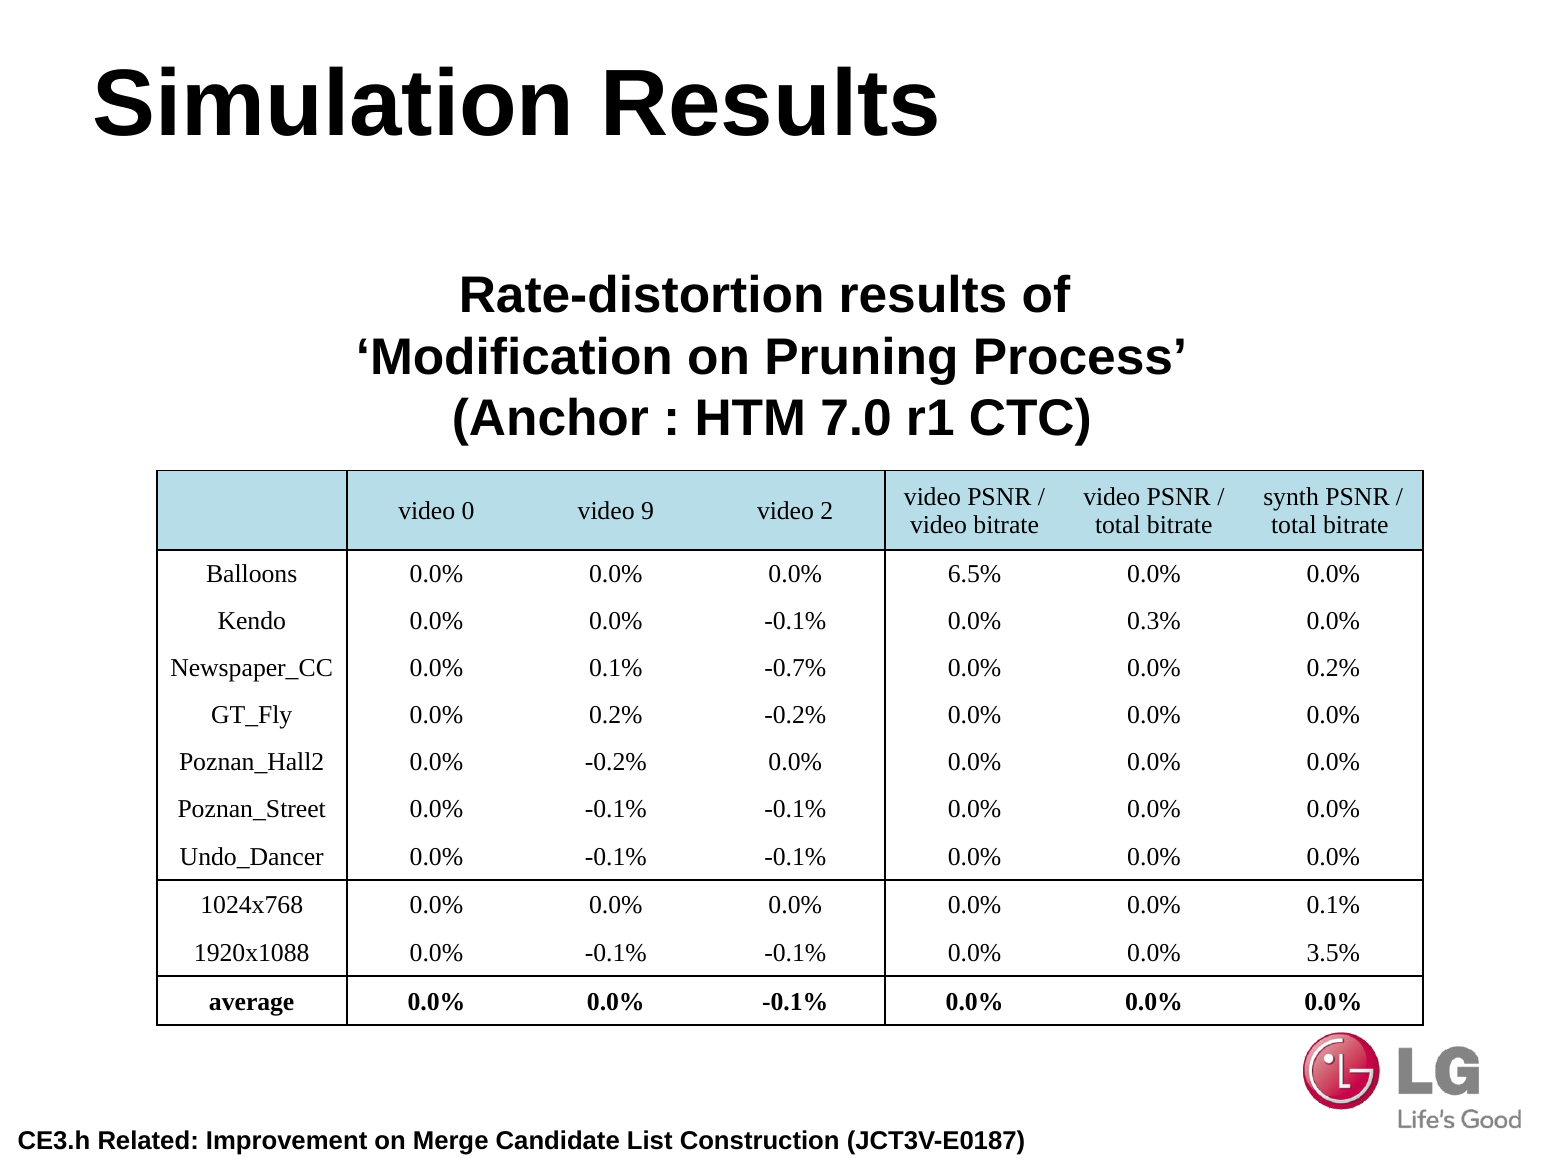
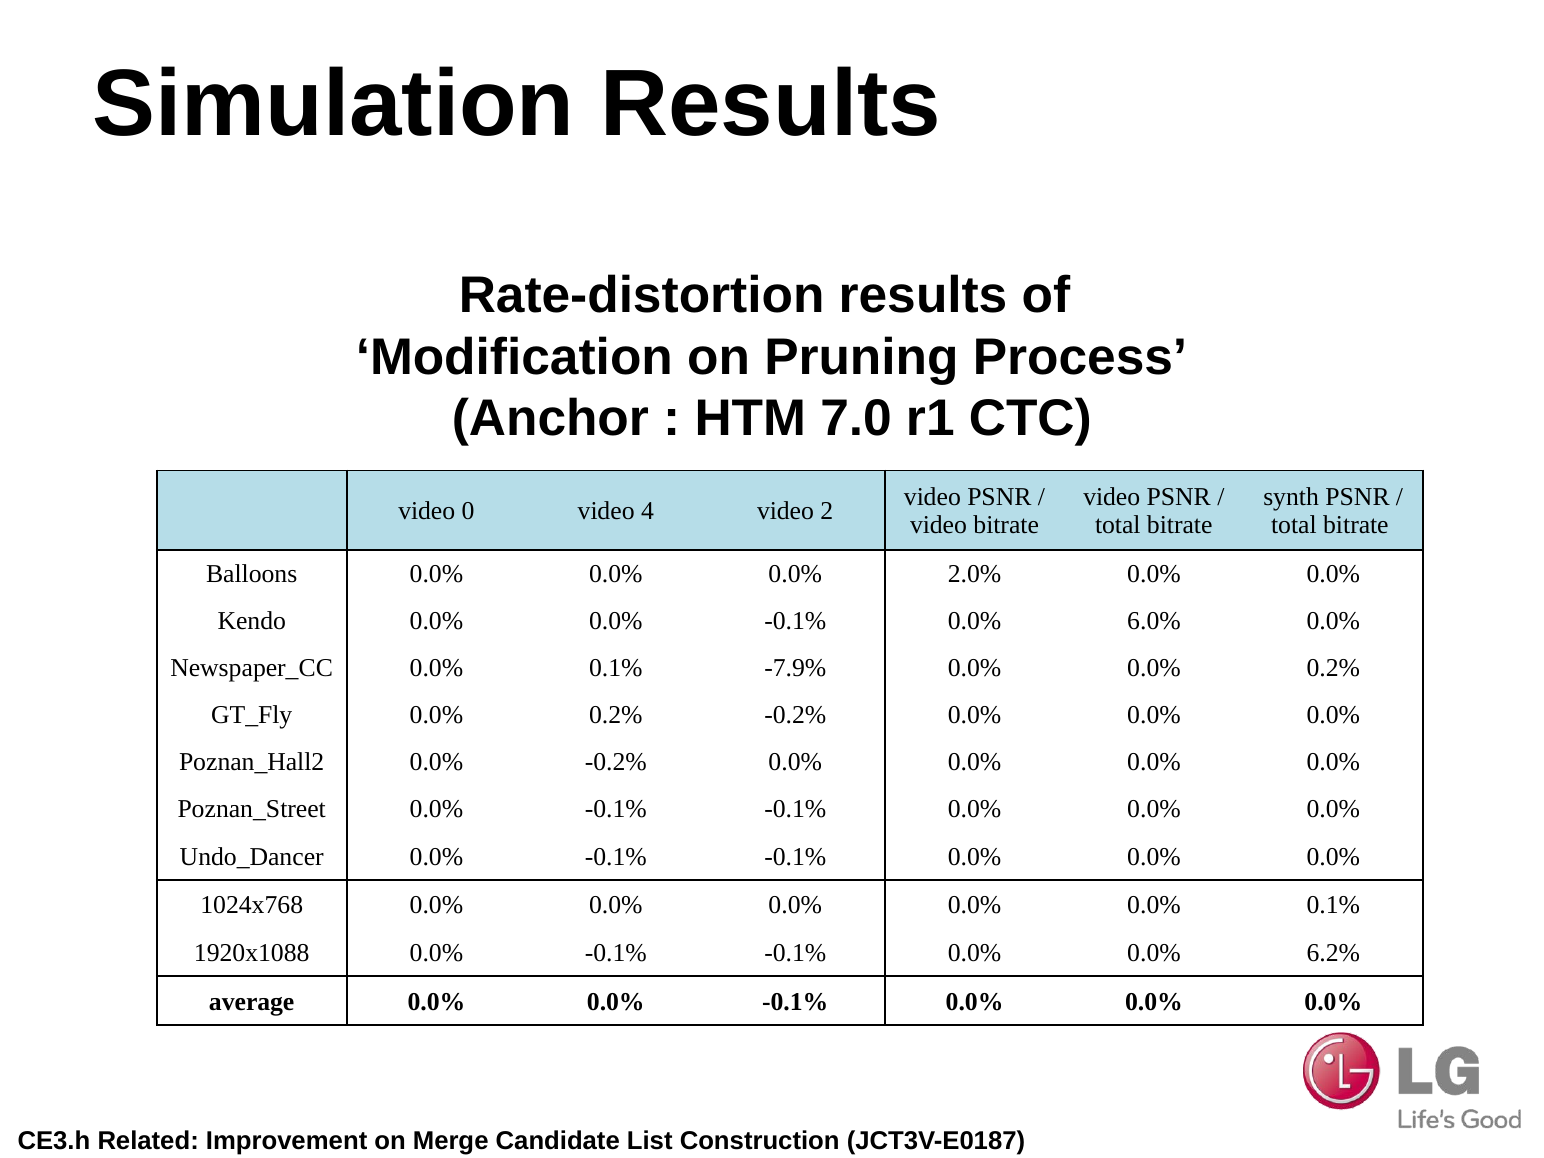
9: 9 -> 4 (648, 511)
6.5%: 6.5% -> 2.0% (975, 574)
0.3%: 0.3% -> 6.0% (1154, 621)
-0.7%: -0.7% -> -7.9% (795, 668)
3.5%: 3.5% -> 6.2% (1333, 953)
